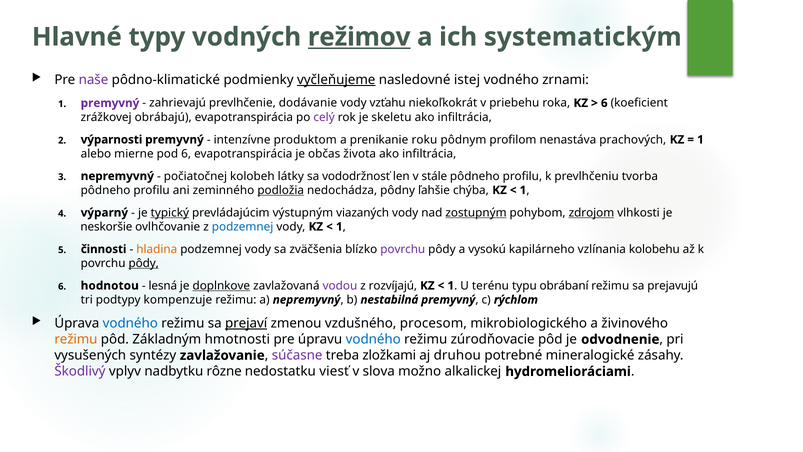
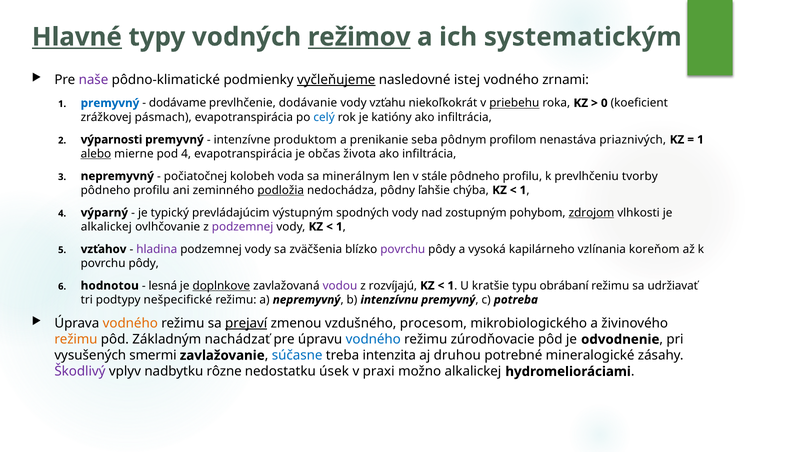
Hlavné underline: none -> present (77, 37)
premyvný colour: purple -> blue (110, 103)
zahrievajú: zahrievajú -> dodávame (178, 103)
priebehu underline: none -> present (514, 103)
6: 6 -> 0 (604, 103)
obrábajú: obrábajú -> pásmach (163, 117)
celý colour: purple -> blue (324, 117)
skeletu: skeletu -> katióny (392, 117)
roku: roku -> seba (424, 140)
prachových: prachových -> priaznivých (633, 140)
alebo underline: none -> present (96, 154)
pod 6: 6 -> 4 (186, 154)
látky: látky -> voda (291, 176)
vododržnosť: vododržnosť -> minerálnym (356, 176)
tvorba: tvorba -> tvorby (640, 176)
typický underline: present -> none (170, 213)
viazaných: viazaných -> spodných (363, 213)
zostupným underline: present -> none (476, 213)
neskoršie: neskoršie -> alkalickej (106, 227)
podzemnej colour: blue -> purple (243, 227)
činnosti: činnosti -> vzťahov (104, 249)
hladina colour: orange -> purple (157, 249)
vysokú: vysokú -> vysoká (487, 249)
kolobehu: kolobehu -> koreňom (654, 249)
pôdy underline: present -> none (144, 263)
terénu: terénu -> kratšie (491, 285)
prejavujú: prejavujú -> udržiavať (673, 285)
kompenzuje: kompenzuje -> nešpecifické (178, 300)
nestabilná: nestabilná -> intenzívnu (389, 300)
rýchlom: rýchlom -> potreba (516, 300)
vodného colour: blue -> orange (130, 323)
hmotnosti: hmotnosti -> nachádzať (237, 339)
syntézy: syntézy -> smermi (153, 355)
súčasne colour: purple -> blue (297, 355)
zložkami: zložkami -> intenzita (389, 355)
viesť: viesť -> úsek (334, 371)
slova: slova -> praxi (379, 371)
